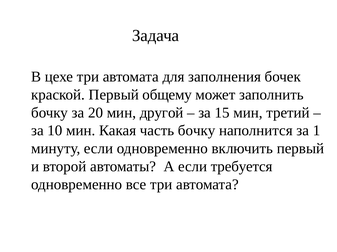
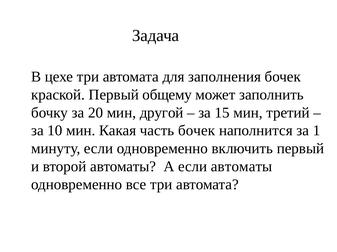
часть бочку: бочку -> бочек (197, 131)
если требуется: требуется -> автоматы (242, 167)
